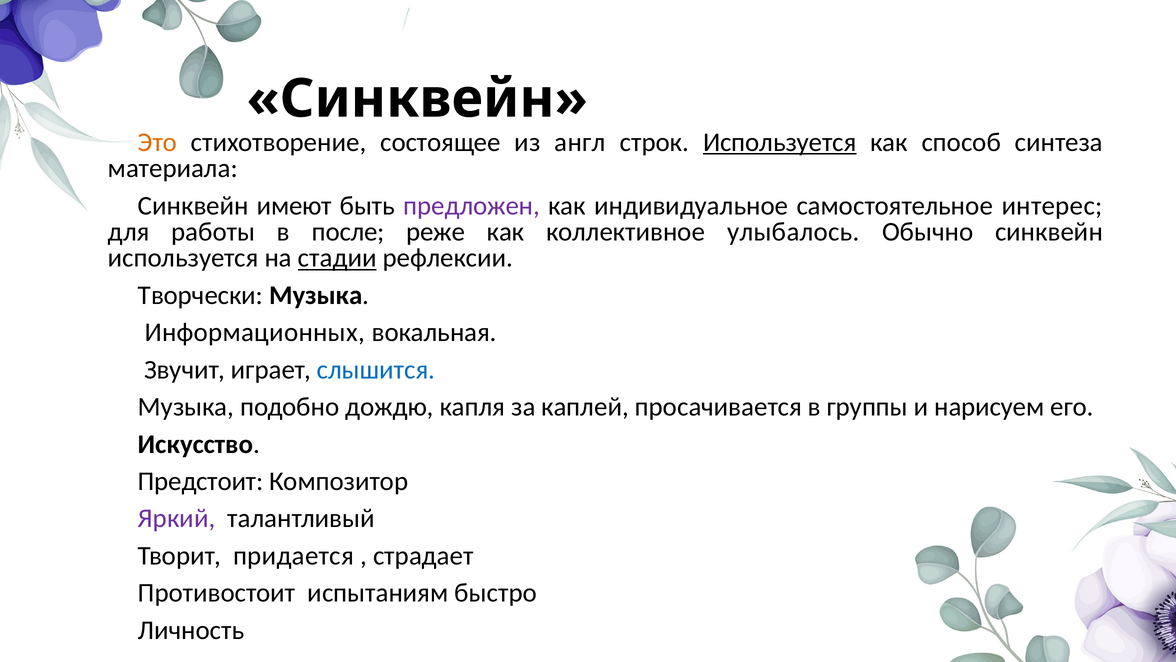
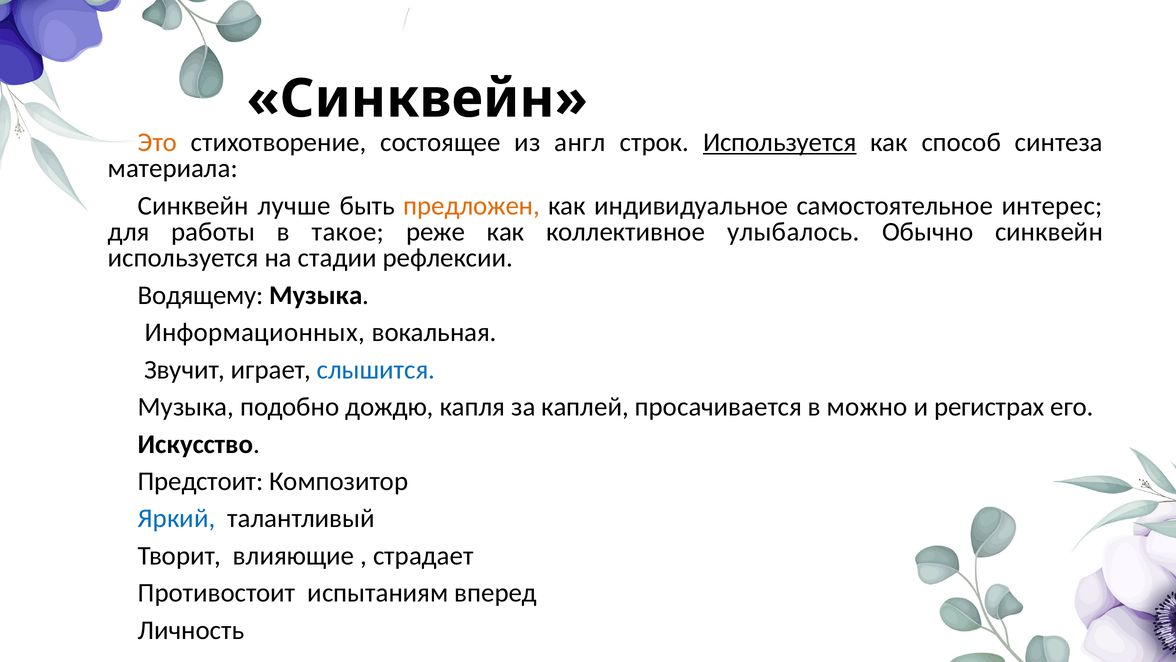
имеют: имеют -> лучше (294, 205)
предложен colour: purple -> orange (472, 205)
после: после -> такое (348, 232)
стадии underline: present -> none (337, 258)
Творчески: Творчески -> Водящему (201, 295)
группы: группы -> можно (867, 407)
нарисуем: нарисуем -> регистрах (989, 407)
Яркий colour: purple -> blue (177, 518)
придается: придается -> влияющие (294, 555)
быстро: быстро -> вперед (496, 593)
